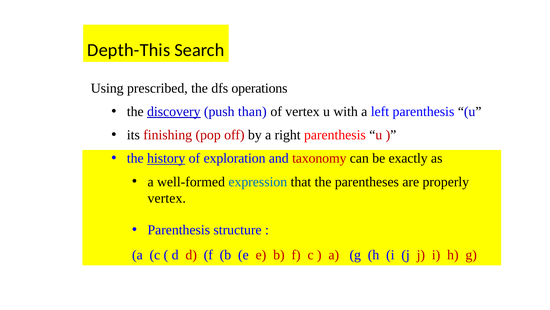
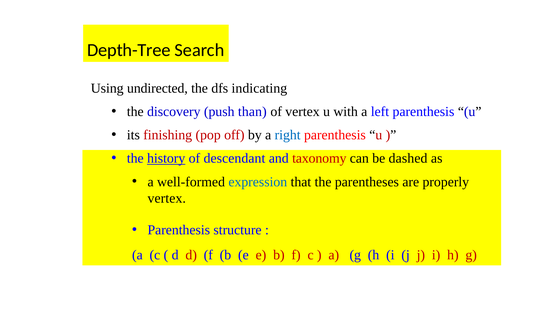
Depth-This: Depth-This -> Depth-Tree (129, 50)
prescribed: prescribed -> undirected (157, 88)
operations: operations -> indicating (259, 88)
discovery underline: present -> none (174, 111)
right colour: black -> blue (288, 135)
exploration: exploration -> descendant (234, 158)
exactly: exactly -> dashed (408, 158)
